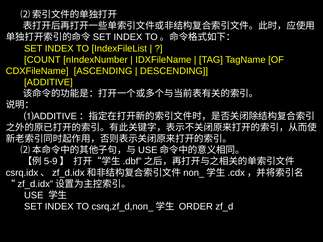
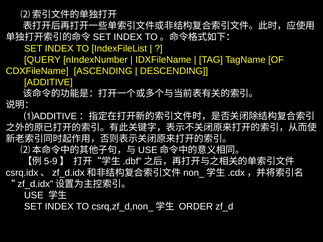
COUNT: COUNT -> QUERY (42, 60)
